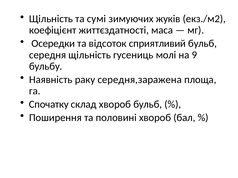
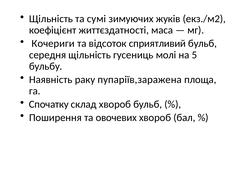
Осередки: Осередки -> Кочериги (53, 44)
9: 9 -> 5 (194, 55)
середня,заражена: середня,заражена -> пупаріїв,заражена (140, 80)
половині: половині -> овочевих (116, 118)
